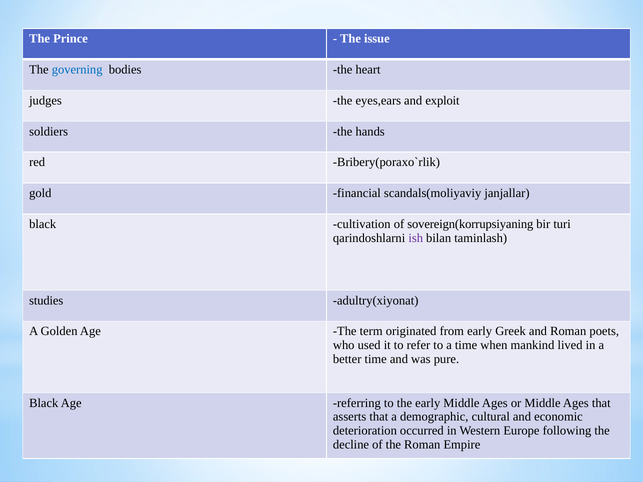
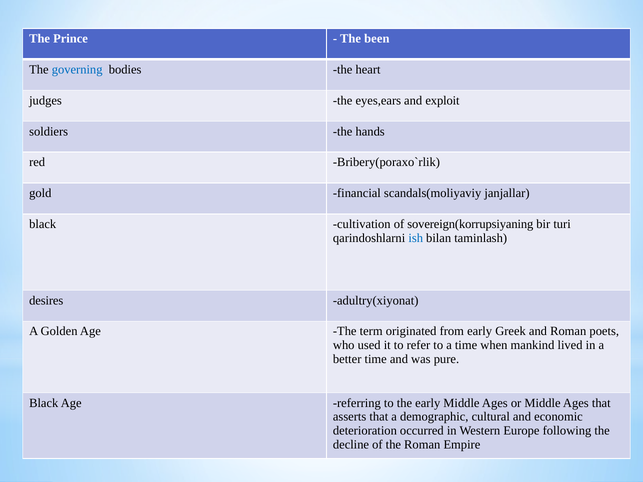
issue: issue -> been (377, 39)
ish colour: purple -> blue (416, 238)
studies: studies -> desires (46, 301)
